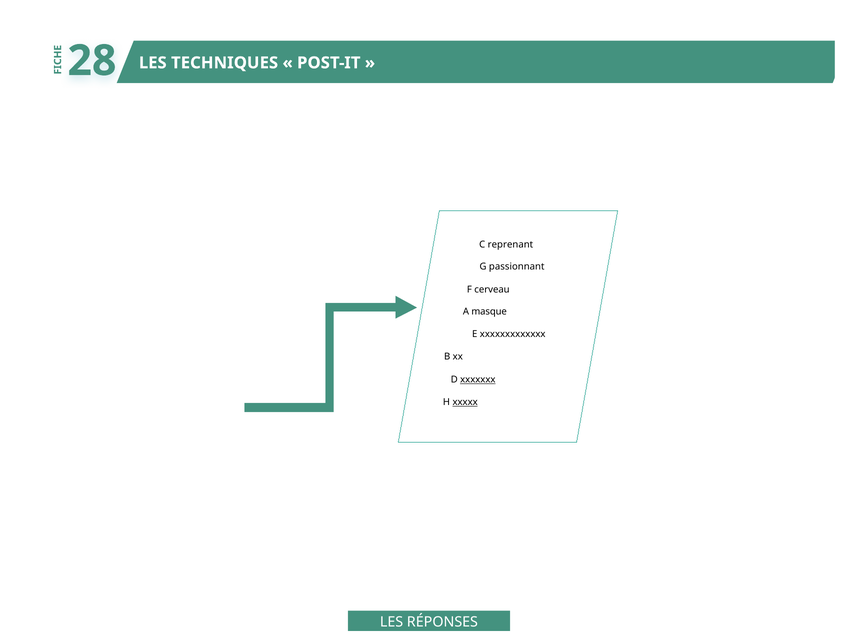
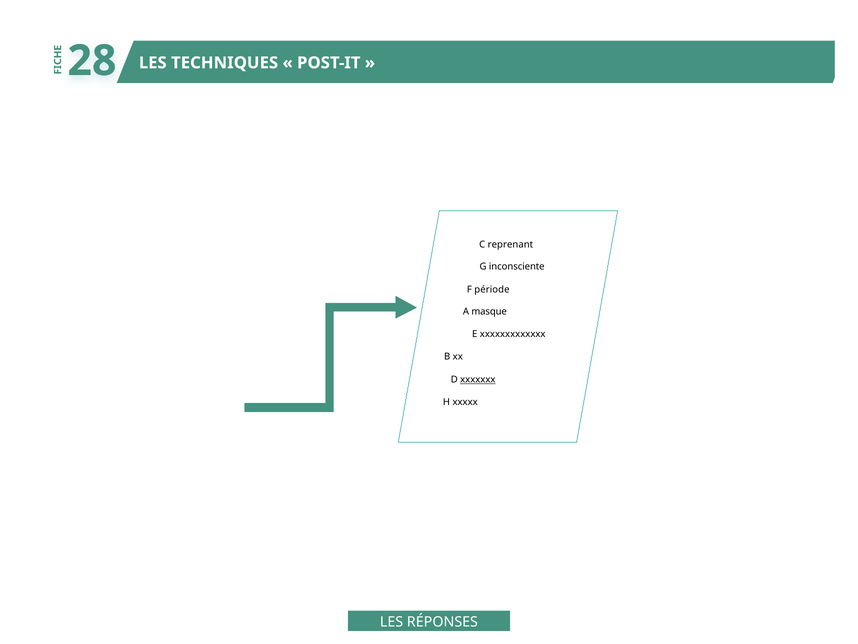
passionnant: passionnant -> inconsciente (517, 266)
cerveau: cerveau -> période (492, 289)
xxxxx underline: present -> none (465, 402)
